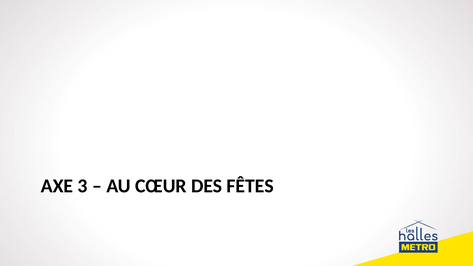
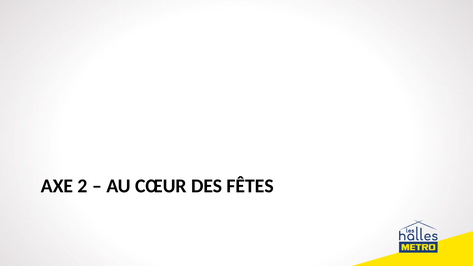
3: 3 -> 2 (83, 186)
